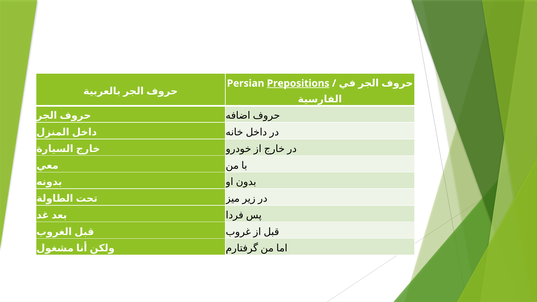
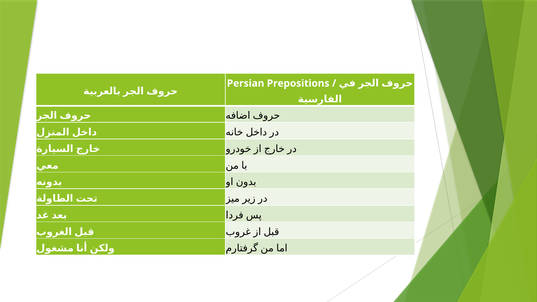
Prepositions underline: present -> none (298, 83)
